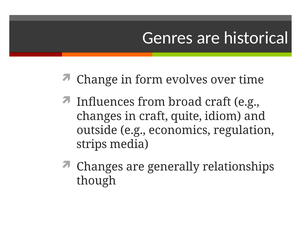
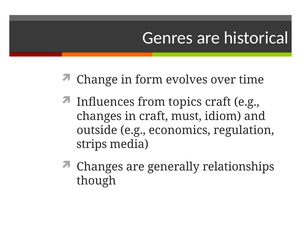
broad: broad -> topics (185, 102)
quite: quite -> must (186, 116)
